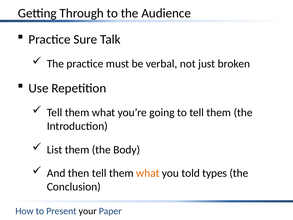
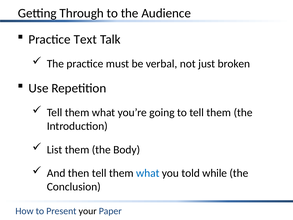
Sure: Sure -> Text (85, 39)
what colour: orange -> blue (148, 173)
types: types -> while (215, 173)
